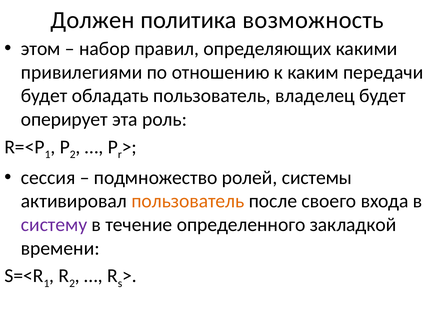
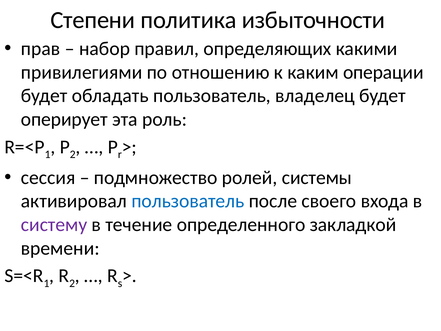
Должен: Должен -> Степени (93, 20)
возможность: возможность -> избыточности (313, 20)
этом: этом -> прав (41, 49)
передачи: передачи -> операции (383, 72)
пользователь colour: orange -> blue (188, 201)
